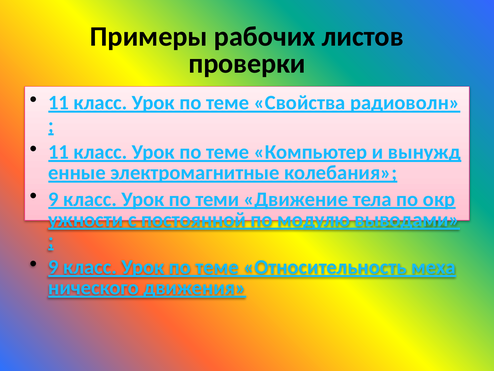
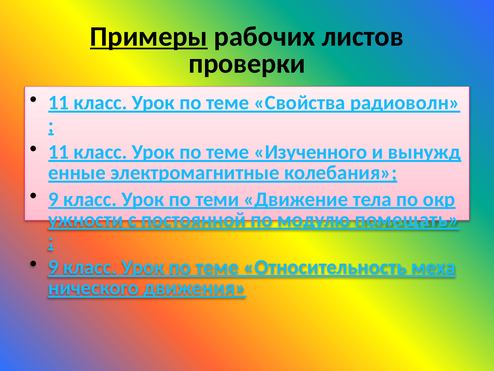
Примеры underline: none -> present (149, 36)
Компьютер: Компьютер -> Изученного (311, 152)
выводами: выводами -> помещать (407, 220)
